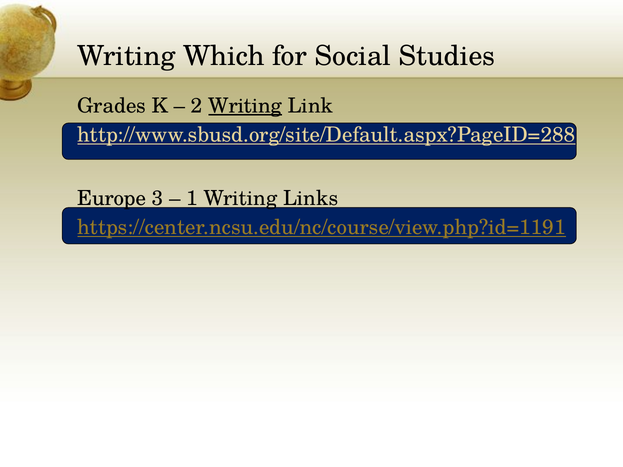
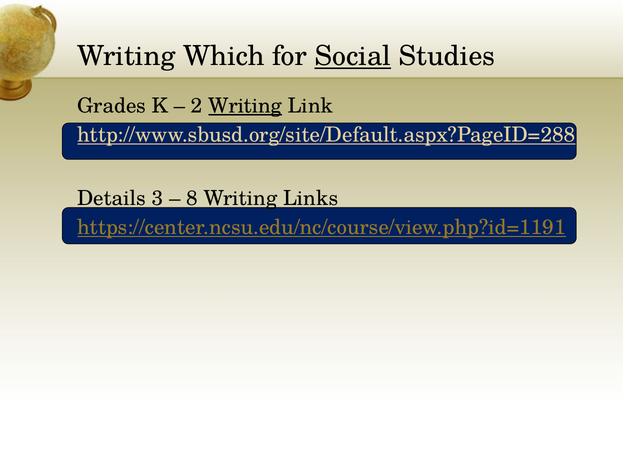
Social underline: none -> present (353, 56)
Europe: Europe -> Details (112, 199)
1: 1 -> 8 (192, 199)
